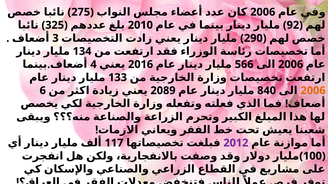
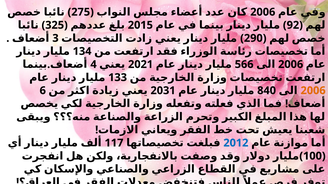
2010: 2010 -> 2015 (140, 25)
2016: 2016 -> 2021 (141, 65)
2089: 2089 -> 2031 (163, 91)
2012 colour: purple -> blue (236, 143)
